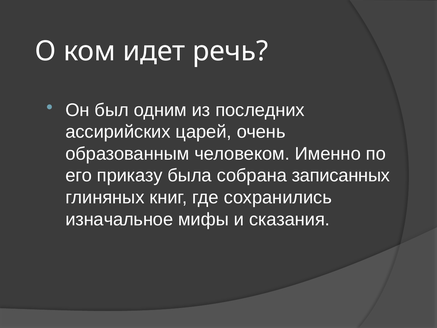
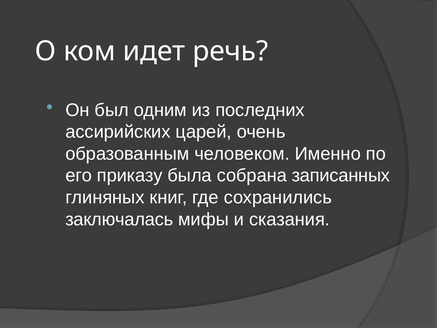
изначальное: изначальное -> заключалась (119, 219)
